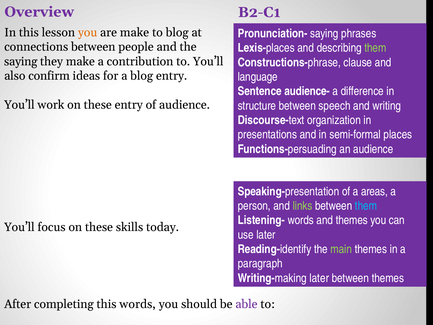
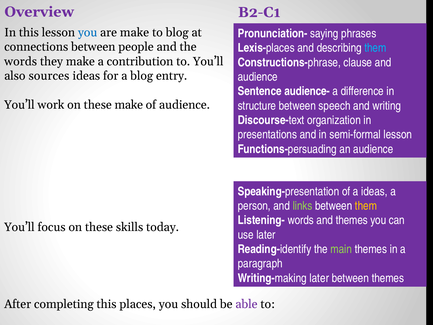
you colour: orange -> blue (88, 33)
them colour: light green -> light blue (375, 48)
saying: saying -> words (21, 61)
language: language -> audience (258, 77)
confirm: confirm -> sources (49, 76)
these entry: entry -> make (129, 105)
semi-formal places: places -> lesson (398, 135)
a areas: areas -> ideas (374, 191)
them colour: light blue -> yellow (366, 206)
this words: words -> places (138, 304)
